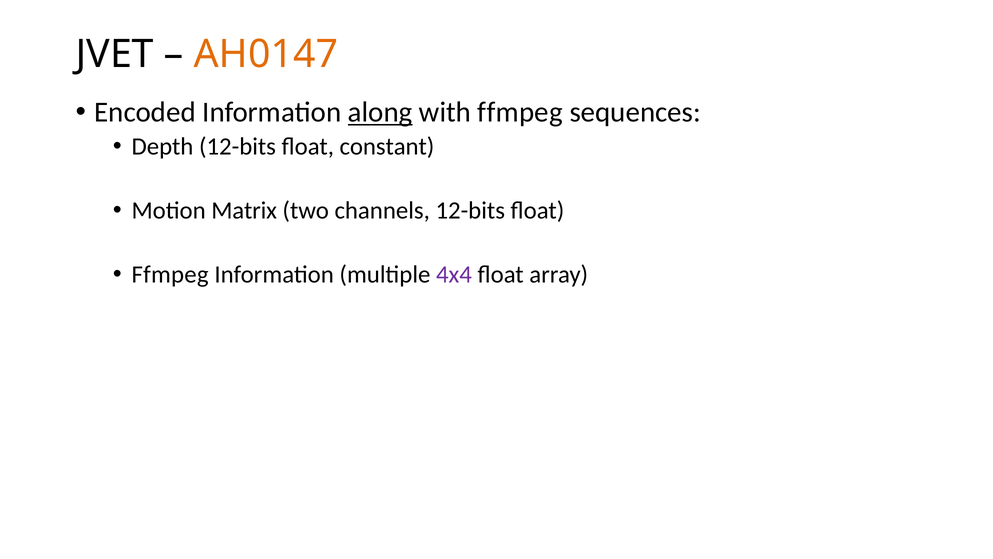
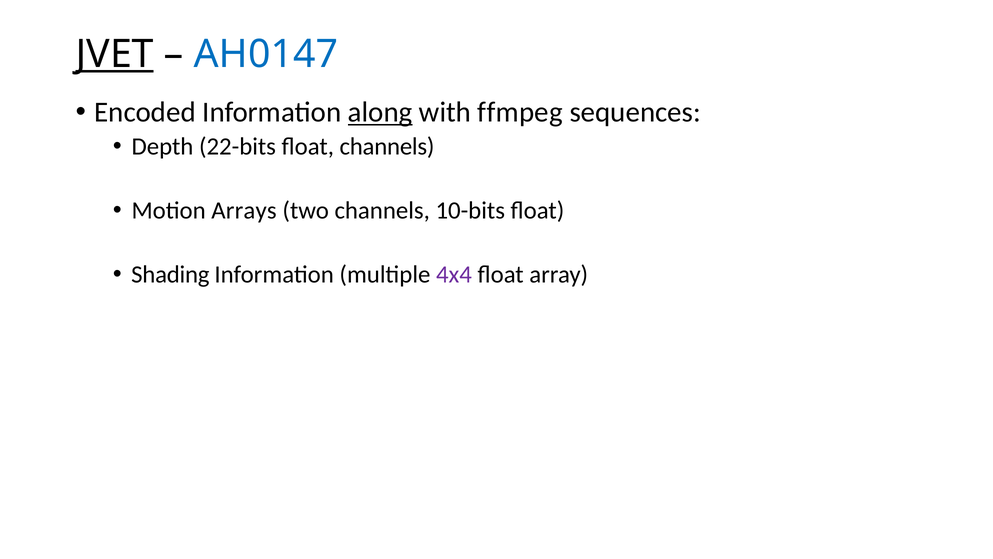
JVET underline: none -> present (115, 54)
AH0147 colour: orange -> blue (266, 54)
Depth 12-bits: 12-bits -> 22-bits (237, 146)
float constant: constant -> channels (387, 146)
Matrix: Matrix -> Arrays (244, 210)
channels 12-bits: 12-bits -> 10-bits (470, 210)
Ffmpeg: Ffmpeg -> Shading (170, 274)
